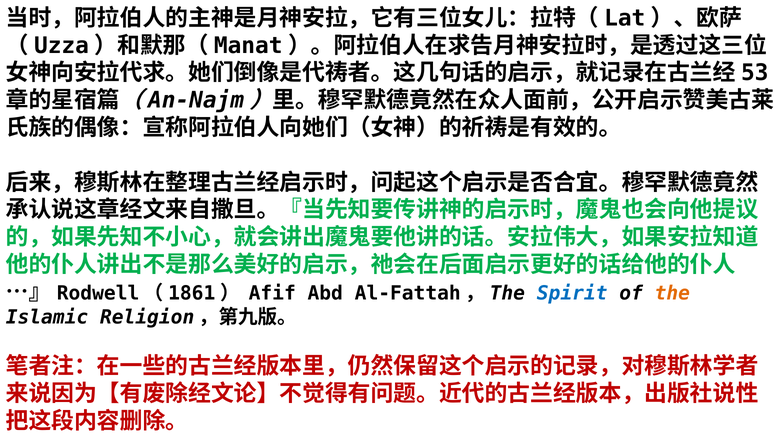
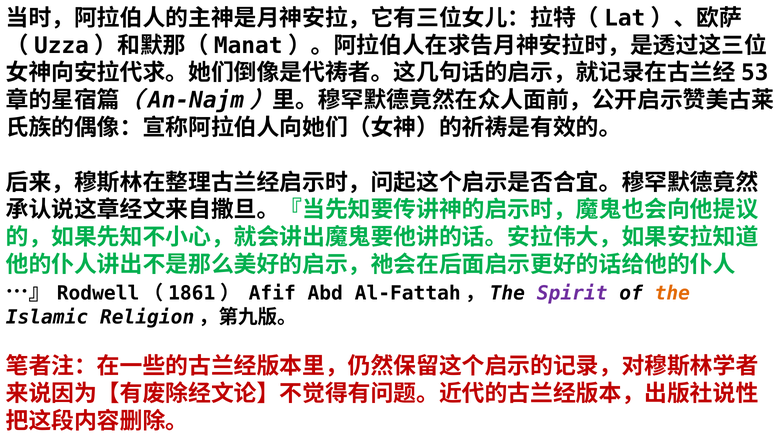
Spirit colour: blue -> purple (572, 293)
